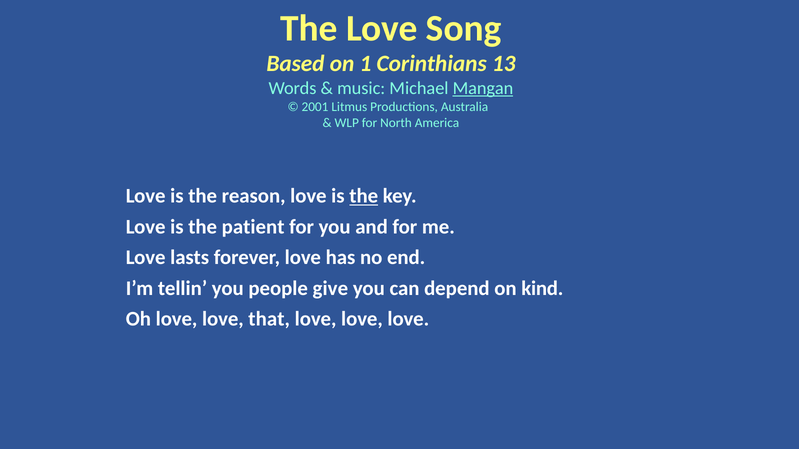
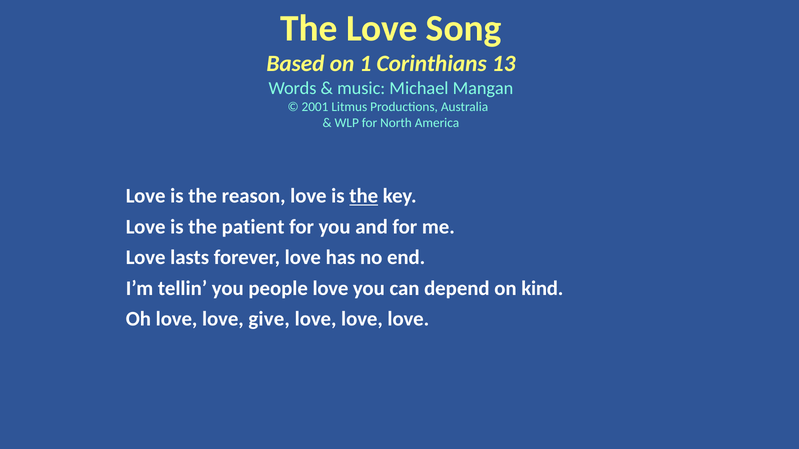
Mangan underline: present -> none (483, 88)
people give: give -> love (330, 289)
that: that -> give (269, 319)
